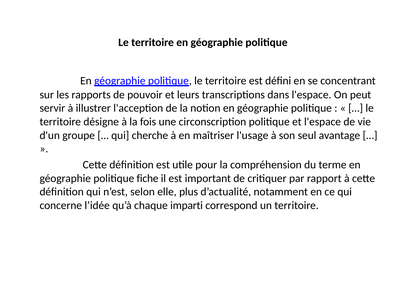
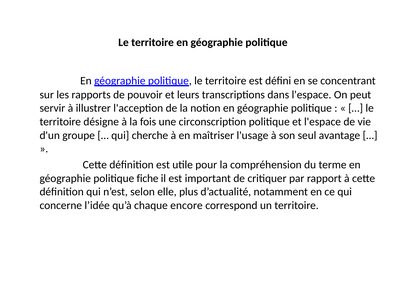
imparti: imparti -> encore (186, 205)
